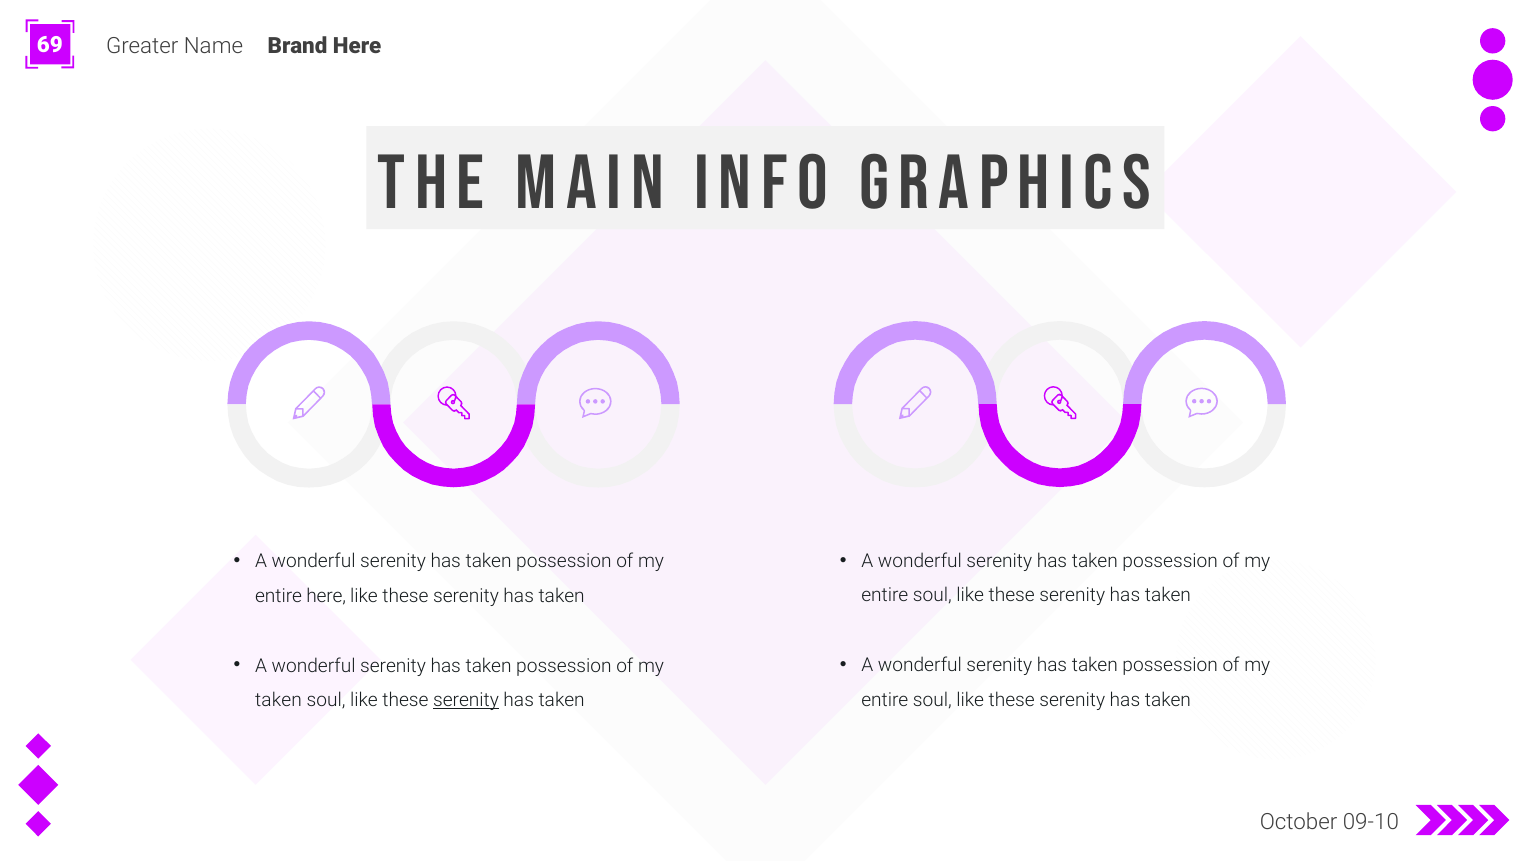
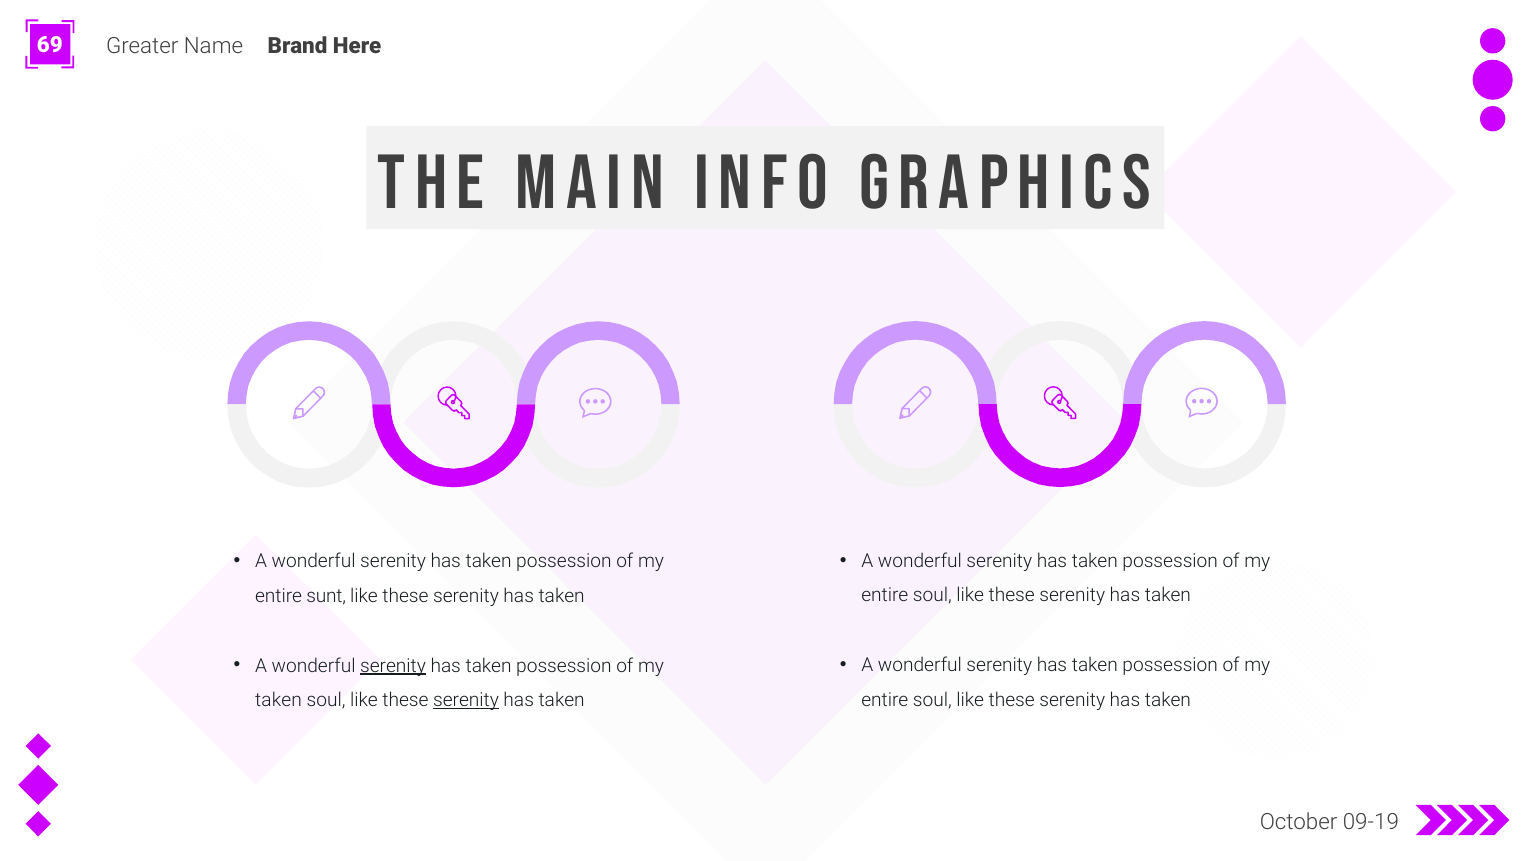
entire here: here -> sunt (326, 596)
serenity underline: none -> present (393, 666)
09-10: 09-10 -> 09-19 (1371, 822)
